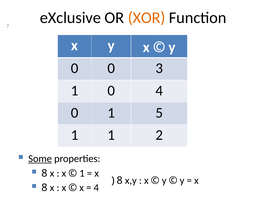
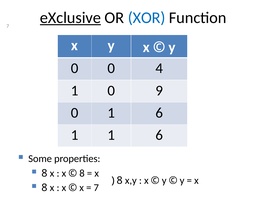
eXclusive underline: none -> present (70, 18)
XOR colour: orange -> blue (147, 18)
3: 3 -> 4 (159, 68)
0 4: 4 -> 9 (159, 90)
0 1 5: 5 -> 6 (159, 113)
1 1 2: 2 -> 6 (159, 135)
Some underline: present -> none (40, 158)
1: 1 -> 8 (82, 173)
4: 4 -> 7 (96, 187)
